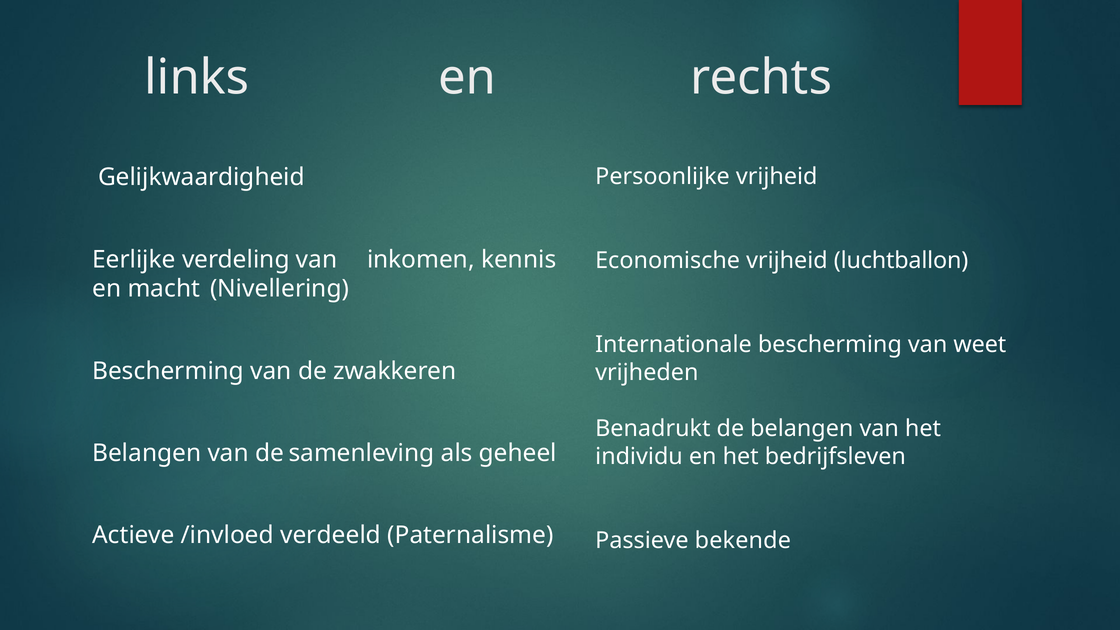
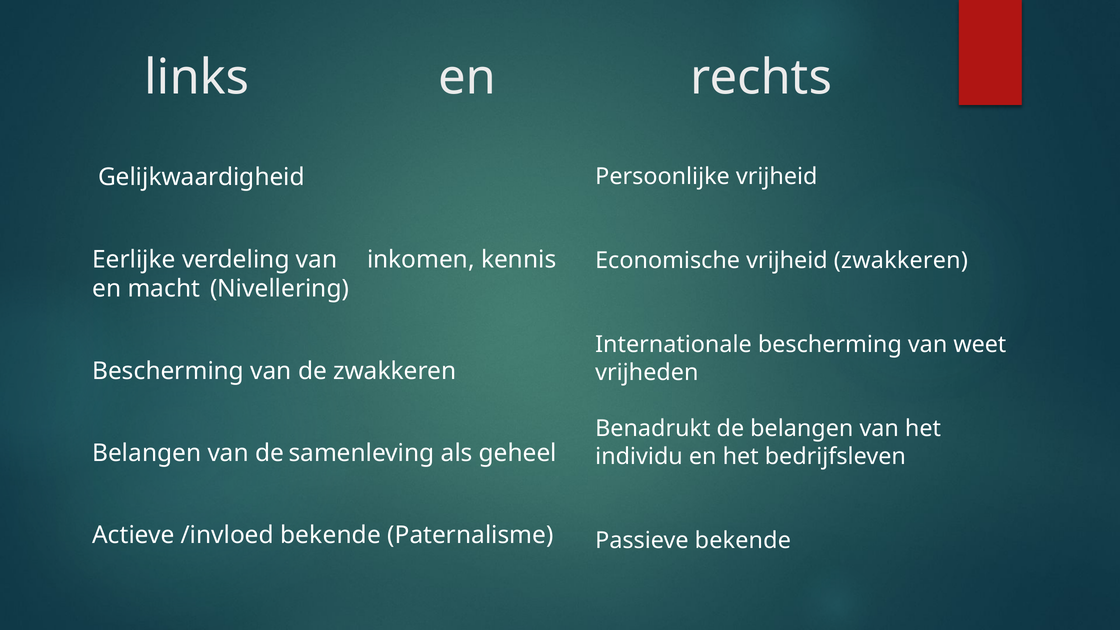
vrijheid luchtballon: luchtballon -> zwakkeren (901, 260)
/invloed verdeeld: verdeeld -> bekende (330, 535)
